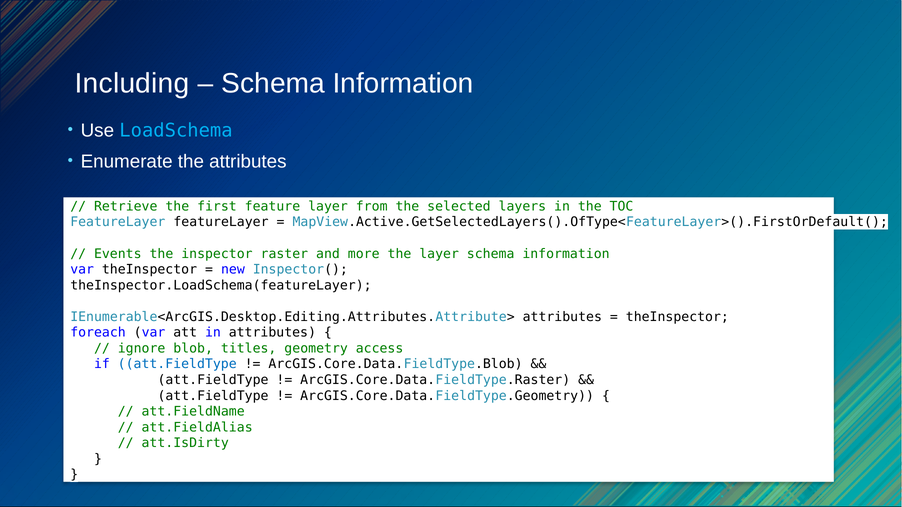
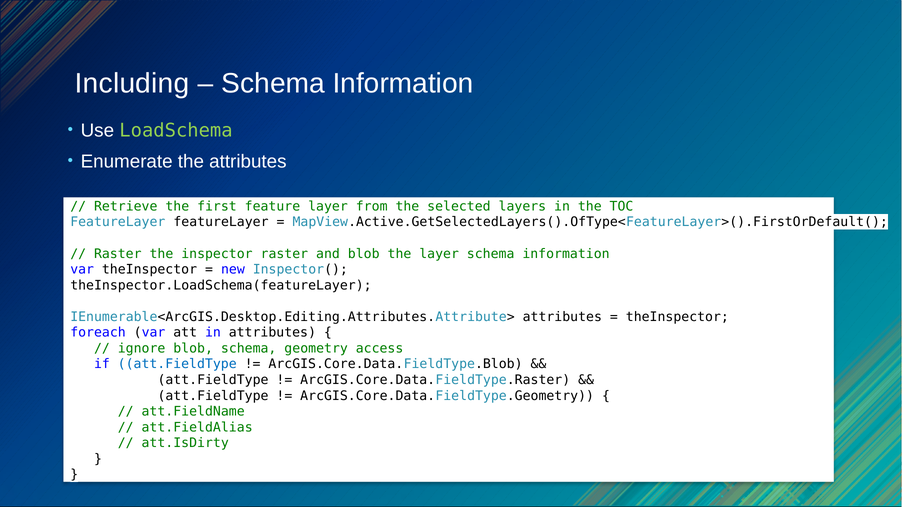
LoadSchema colour: light blue -> light green (176, 131)
Events: Events -> Raster (118, 254)
and more: more -> blob (364, 254)
blob titles: titles -> schema (249, 349)
